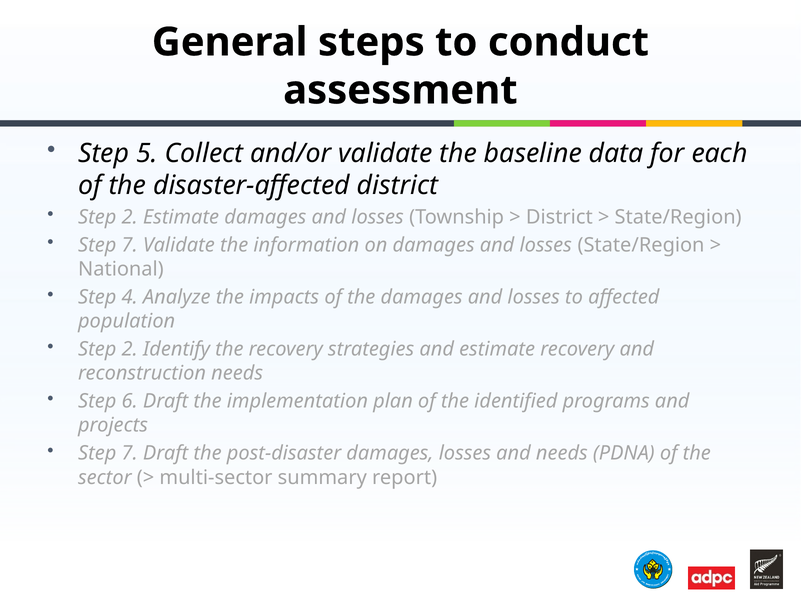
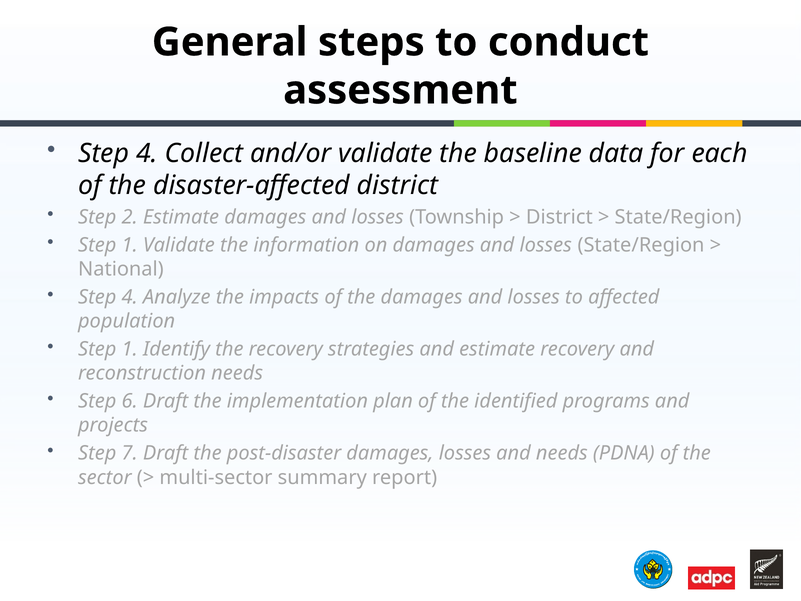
5: 5 -> 4 (147, 153)
7: 7 -> 1 (130, 245)
2: 2 -> 1 (130, 349)
